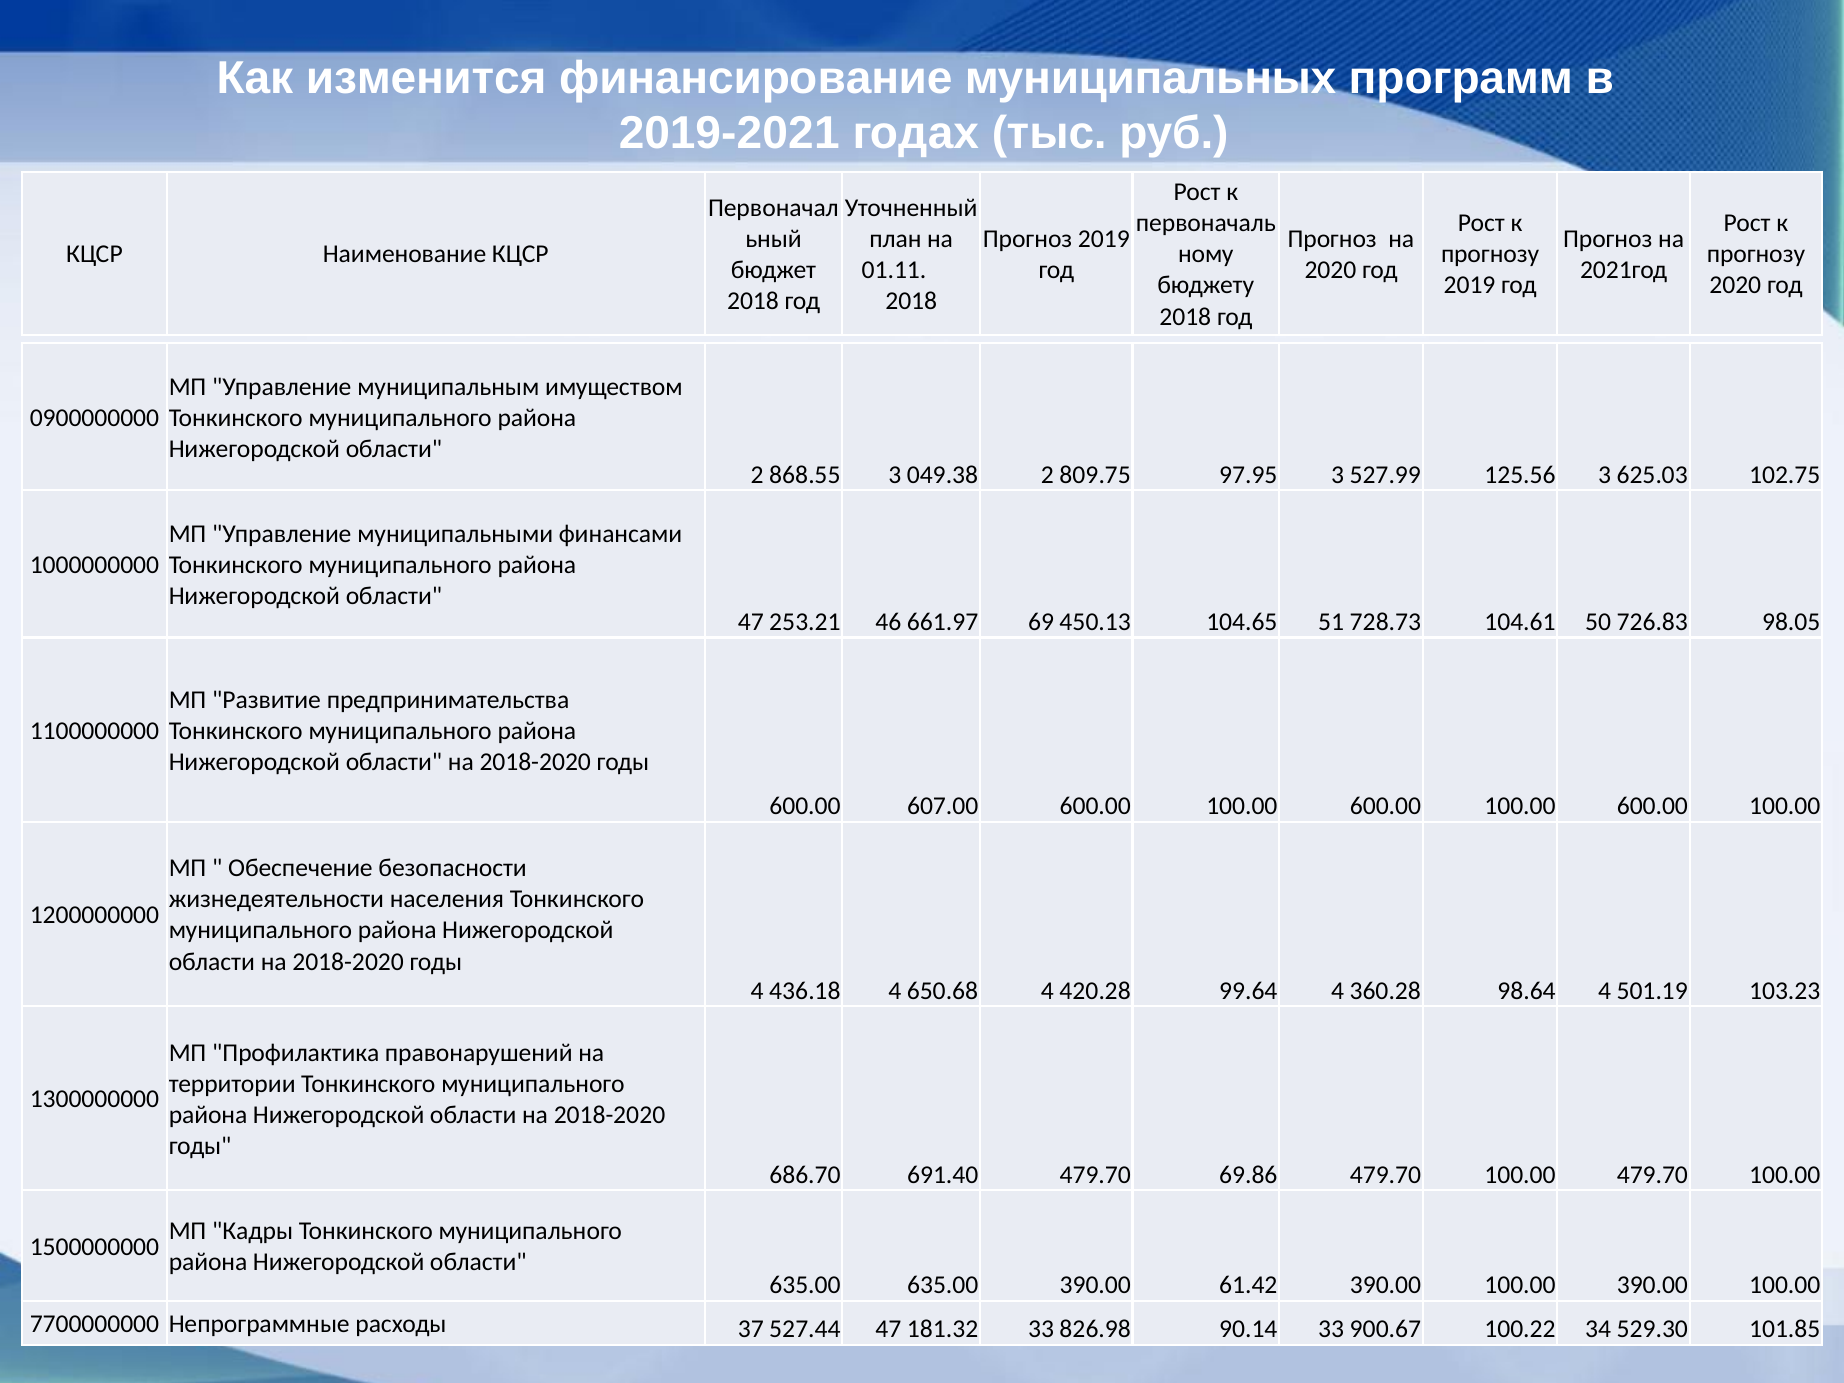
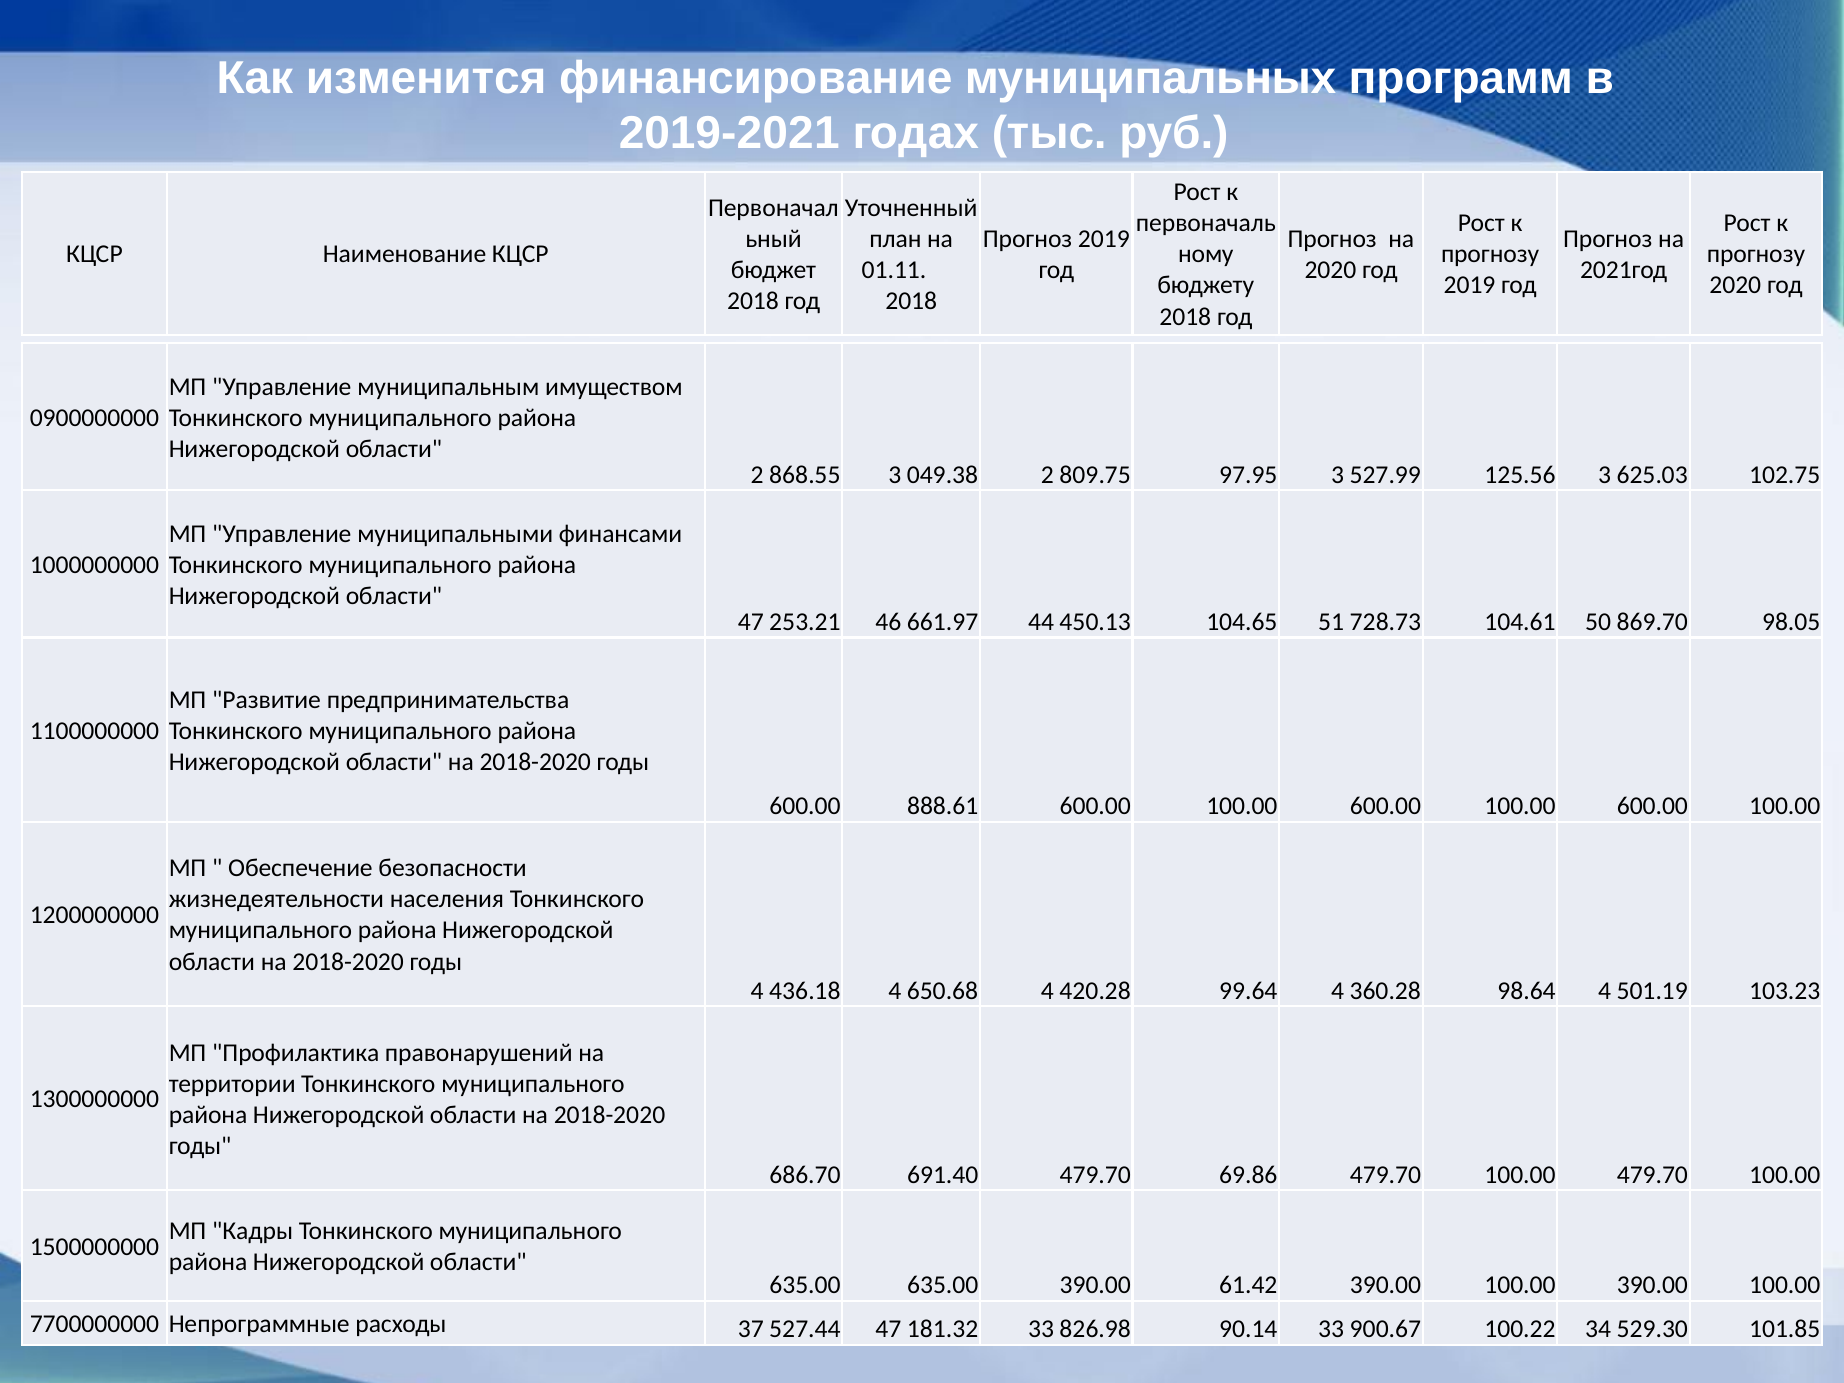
69: 69 -> 44 (1041, 622)
726.83: 726.83 -> 869.70 (1652, 622)
607.00: 607.00 -> 888.61 (943, 806)
